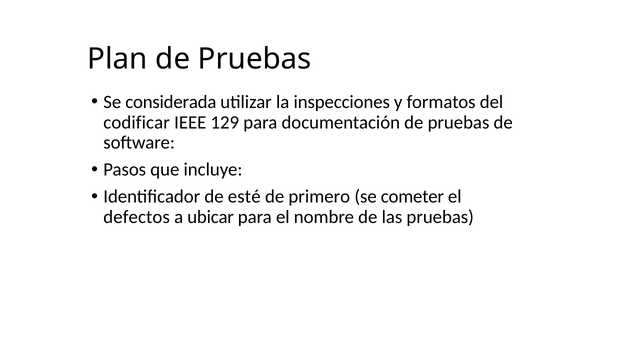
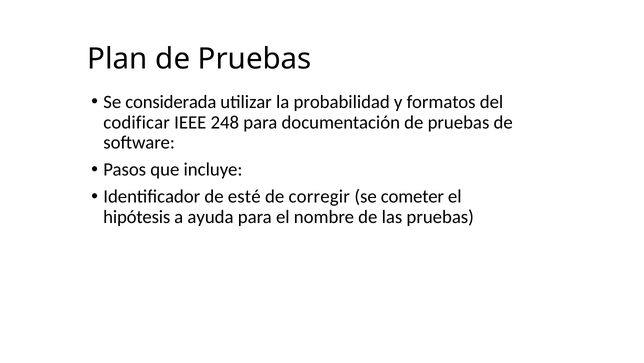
inspecciones: inspecciones -> probabilidad (342, 102)
129: 129 -> 248 (225, 122)
primero: primero -> corregir (319, 196)
defectos: defectos -> hipótesis (137, 217)
ubicar: ubicar -> ayuda (210, 217)
